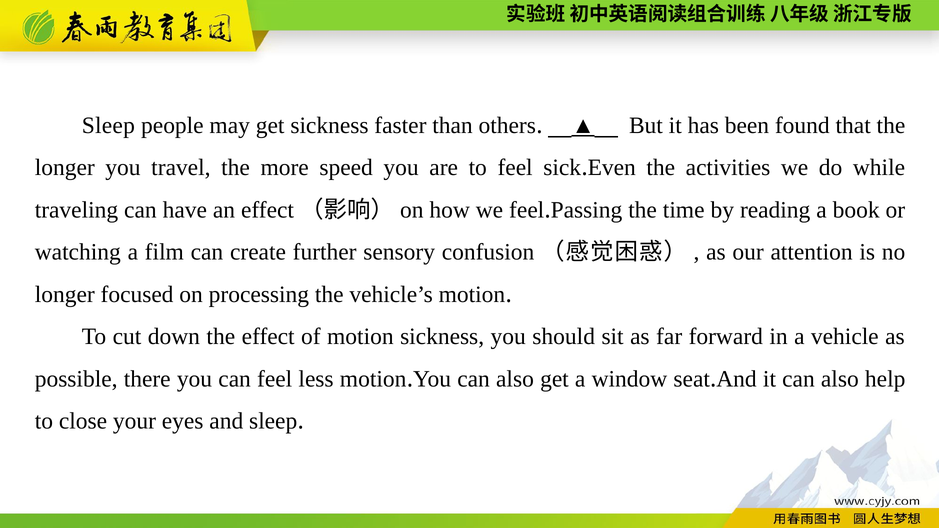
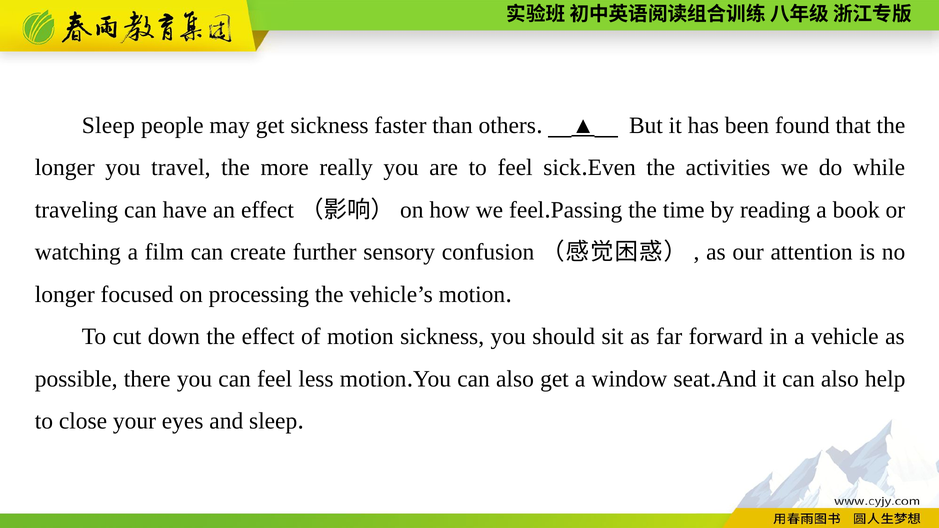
speed: speed -> really (346, 168)
